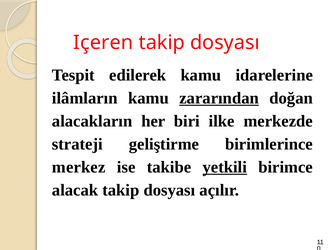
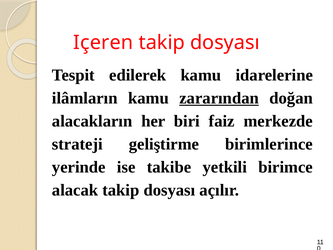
ilke: ilke -> faiz (222, 121)
merkez: merkez -> yerinde (79, 167)
yetkili underline: present -> none (225, 167)
